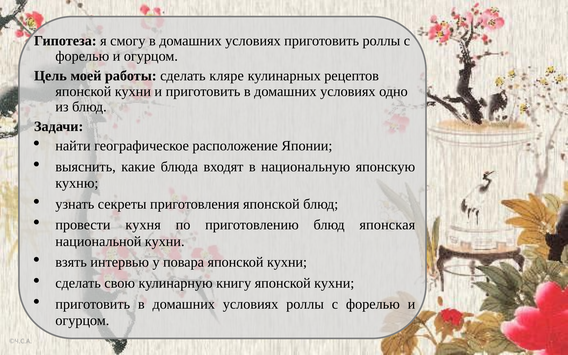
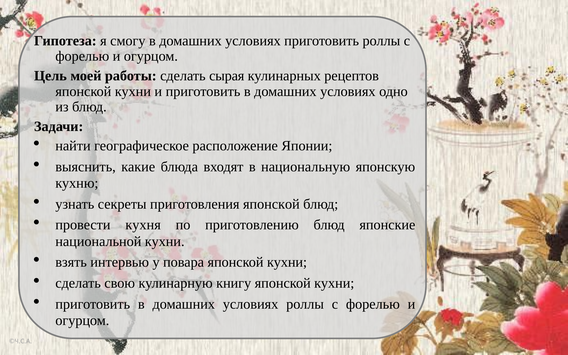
кляре: кляре -> сырая (227, 76)
японская: японская -> японские (387, 225)
